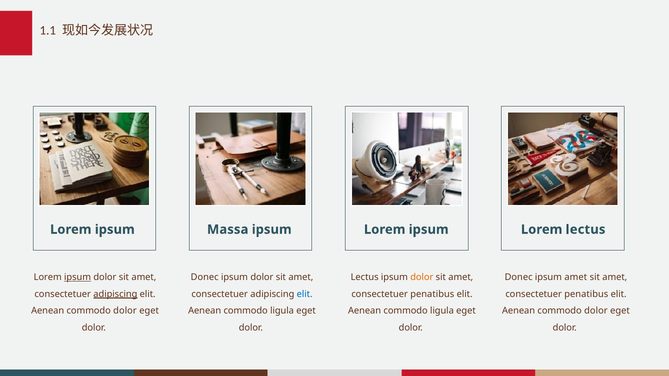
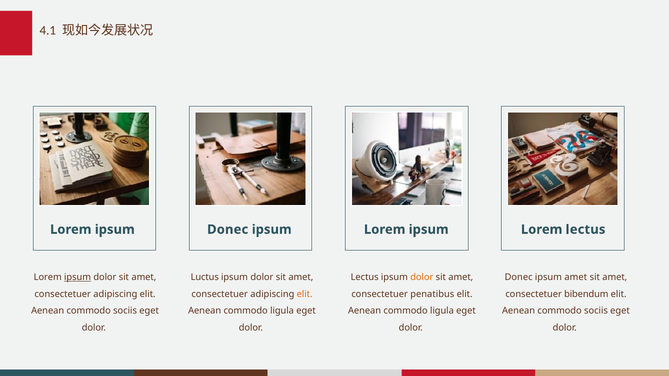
1.1: 1.1 -> 4.1 (48, 30)
Massa: Massa -> Donec (228, 230)
Donec: Donec -> Luctus (205, 278)
adipiscing underline: present -> none (115, 294)
elit colour: blue -> orange (305, 294)
penatibus: penatibus -> bibendum (586, 294)
dolor: dolor -> sociis (125, 311)
dolor: dolor -> sociis (596, 311)
